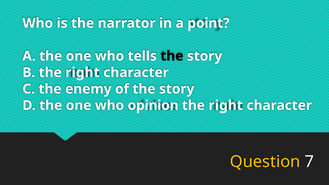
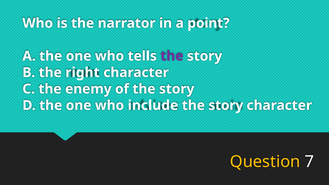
the colour: black -> purple (172, 56)
opinion: opinion -> include (153, 105)
right: right -> story (226, 105)
